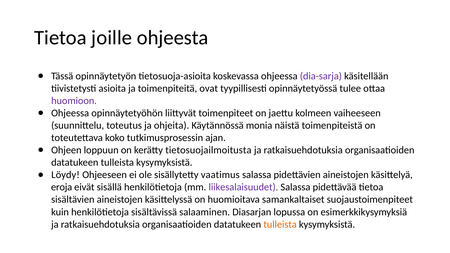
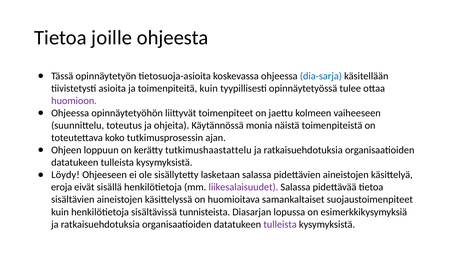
dia-sarja colour: purple -> blue (321, 76)
toimenpiteitä ovat: ovat -> kuin (209, 88)
tietosuojailmoitusta: tietosuojailmoitusta -> tutkimushaastattelu (208, 150)
vaatimus: vaatimus -> lasketaan (220, 175)
salaaminen: salaaminen -> tunnisteista (205, 212)
tulleista colour: orange -> purple (280, 224)
